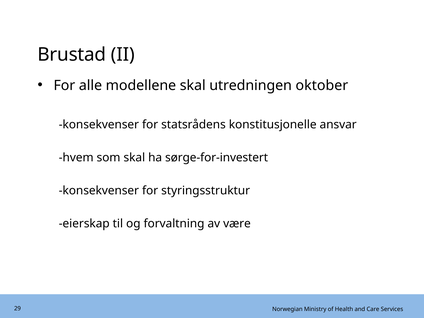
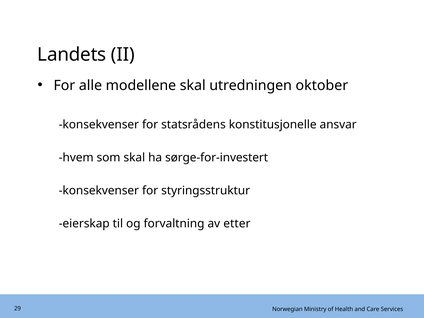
Brustad: Brustad -> Landets (72, 55)
være: være -> etter (237, 224)
